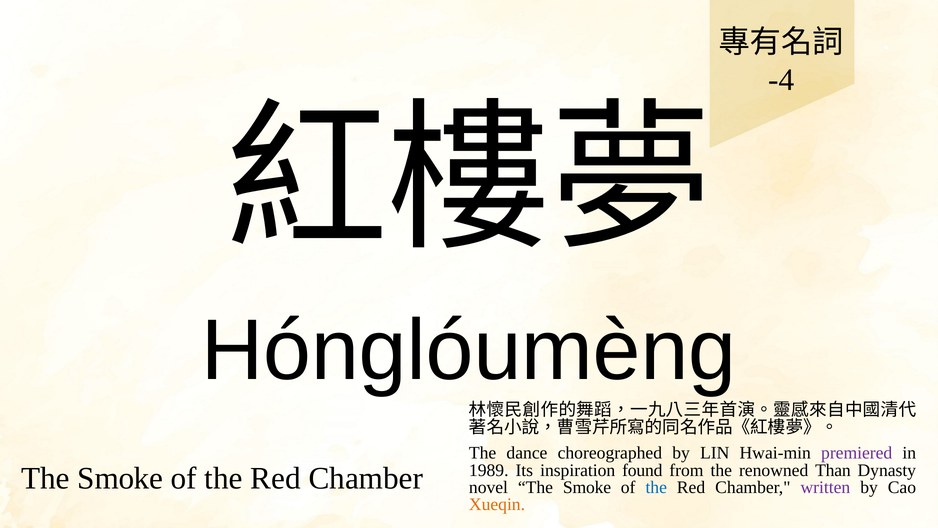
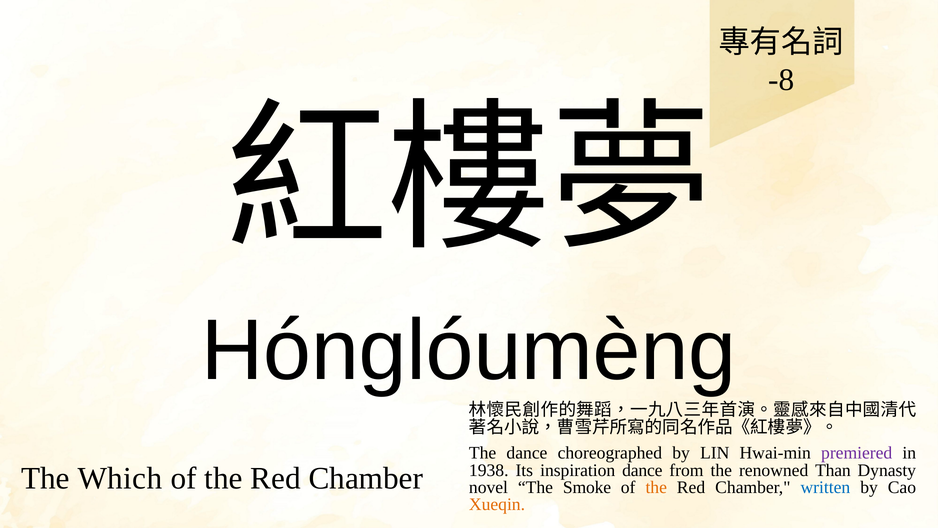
-4: -4 -> -8 (781, 80)
1989: 1989 -> 1938 (489, 470)
inspiration found: found -> dance (642, 470)
Smoke: Smoke -> Which (120, 478)
the colour: blue -> orange (656, 487)
written colour: purple -> blue (825, 487)
